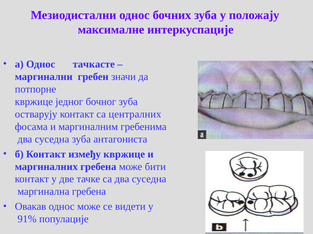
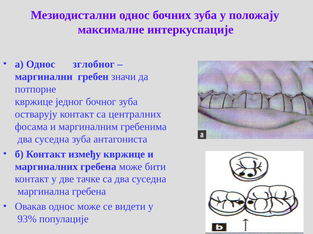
тачкасте: тачкасте -> зглобног (94, 64)
91%: 91% -> 93% (27, 220)
